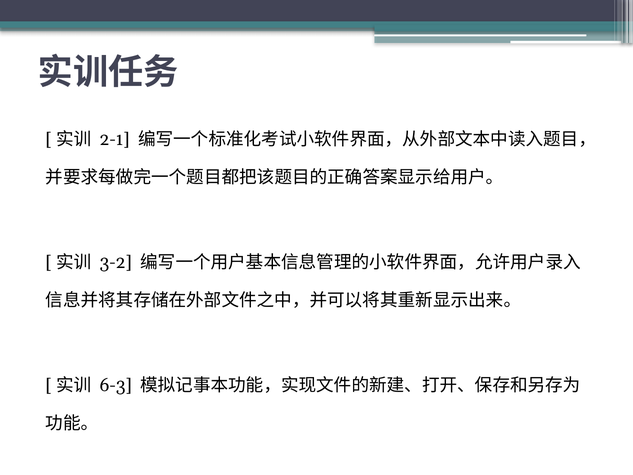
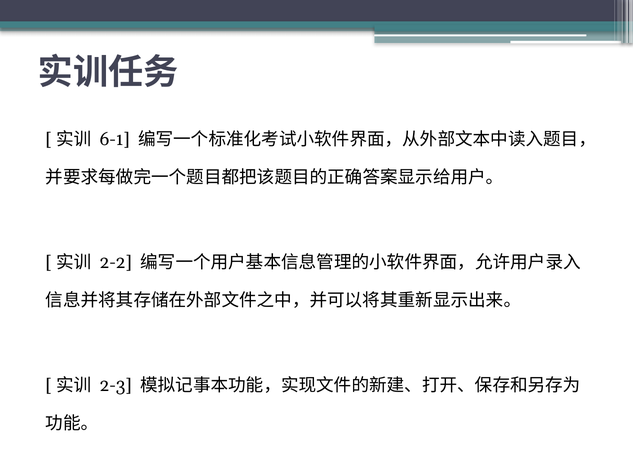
2-1: 2-1 -> 6-1 (115, 140)
3-2: 3-2 -> 2-2 (116, 262)
6-3: 6-3 -> 2-3 (116, 385)
